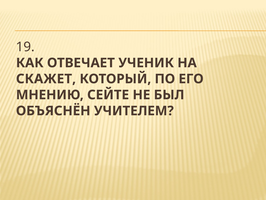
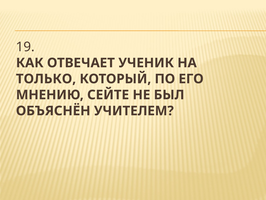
СКАЖЕТ: СКАЖЕТ -> ТОЛЬКО (46, 79)
